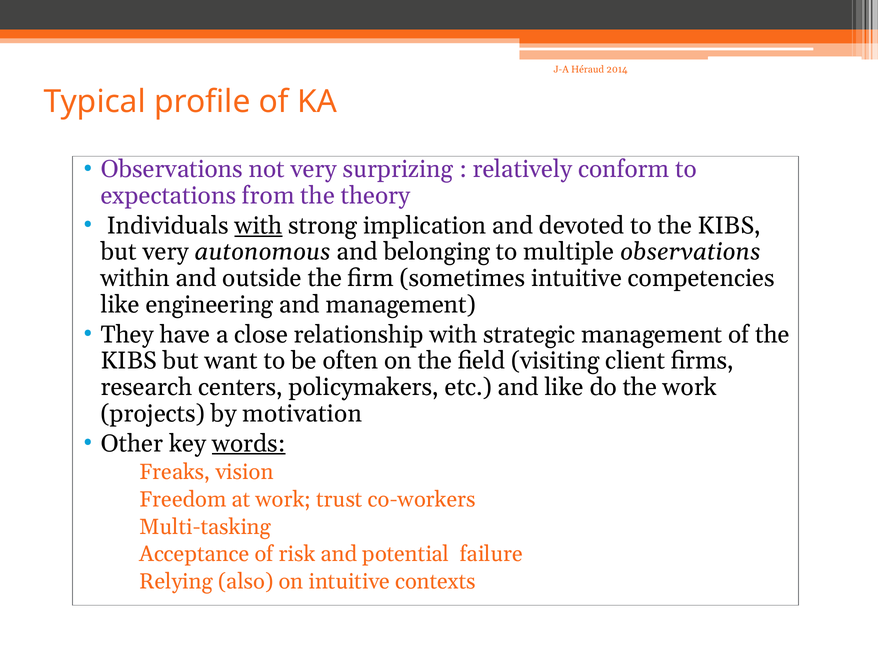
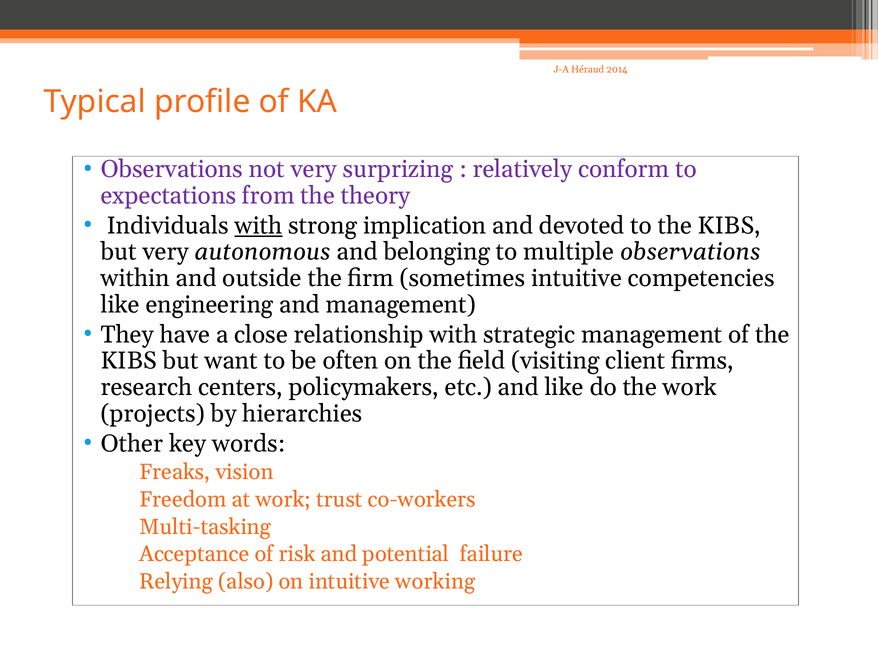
motivation: motivation -> hierarchies (302, 414)
words underline: present -> none (249, 444)
contexts: contexts -> working (435, 582)
